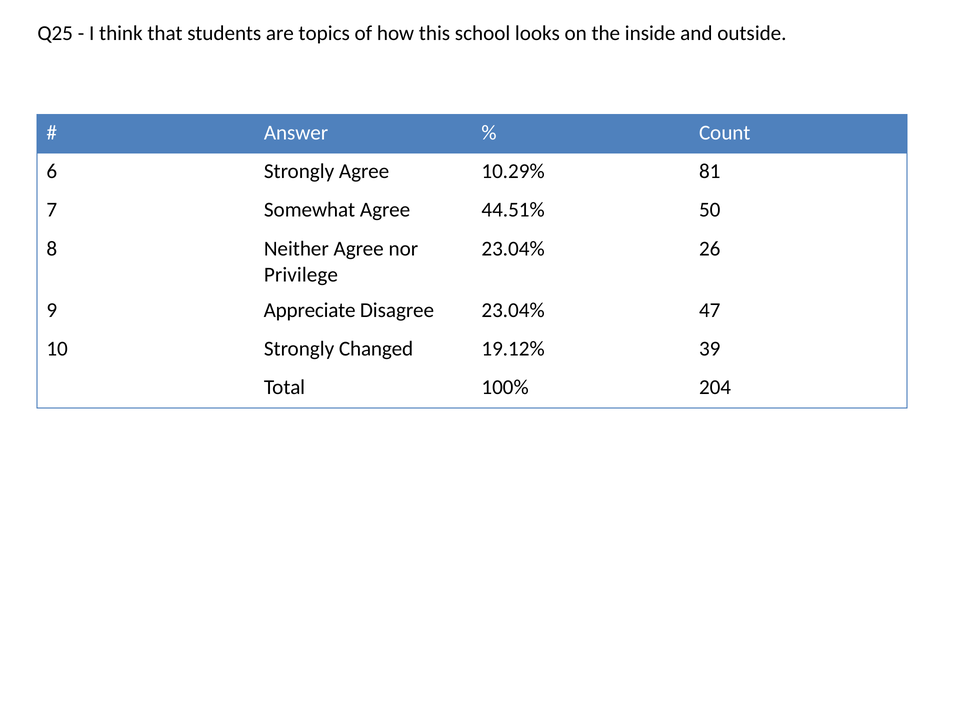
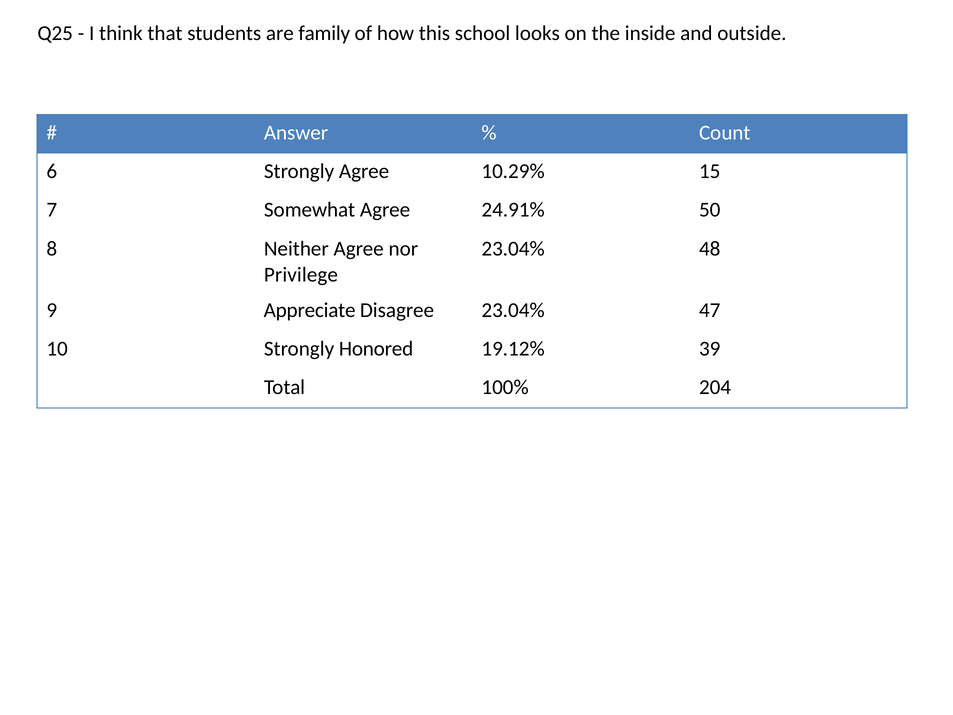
topics: topics -> family (324, 33)
81: 81 -> 15 (710, 171)
44.51%: 44.51% -> 24.91% (513, 210)
26: 26 -> 48 (710, 249)
Changed: Changed -> Honored (376, 349)
